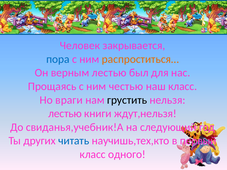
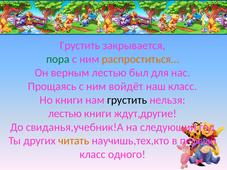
Человек: Человек -> Грустить (80, 46)
пора colour: blue -> green (58, 59)
честью: честью -> войдёт (126, 86)
Но враги: враги -> книги (69, 100)
ждут,нельзя: ждут,нельзя -> ждут,другие (145, 114)
читать colour: blue -> orange (74, 141)
